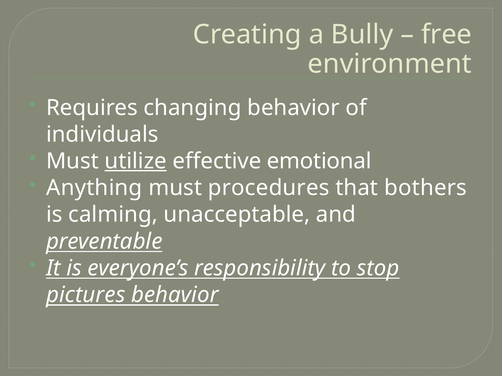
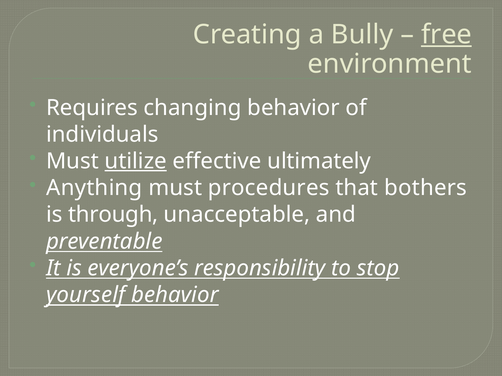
free underline: none -> present (446, 35)
emotional: emotional -> ultimately (319, 161)
calming: calming -> through (113, 215)
pictures: pictures -> yourself (86, 295)
